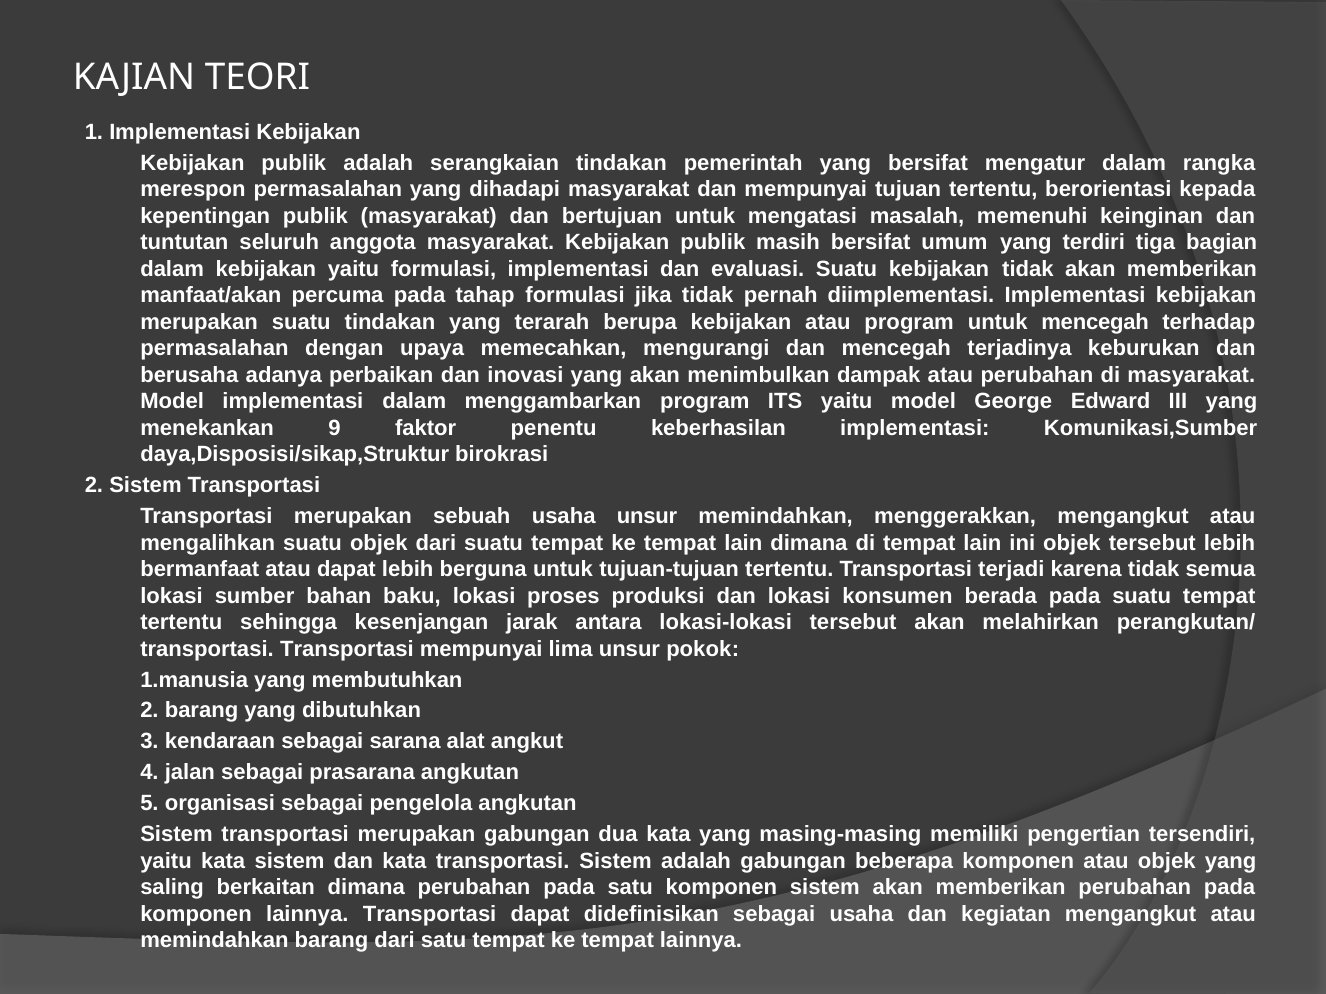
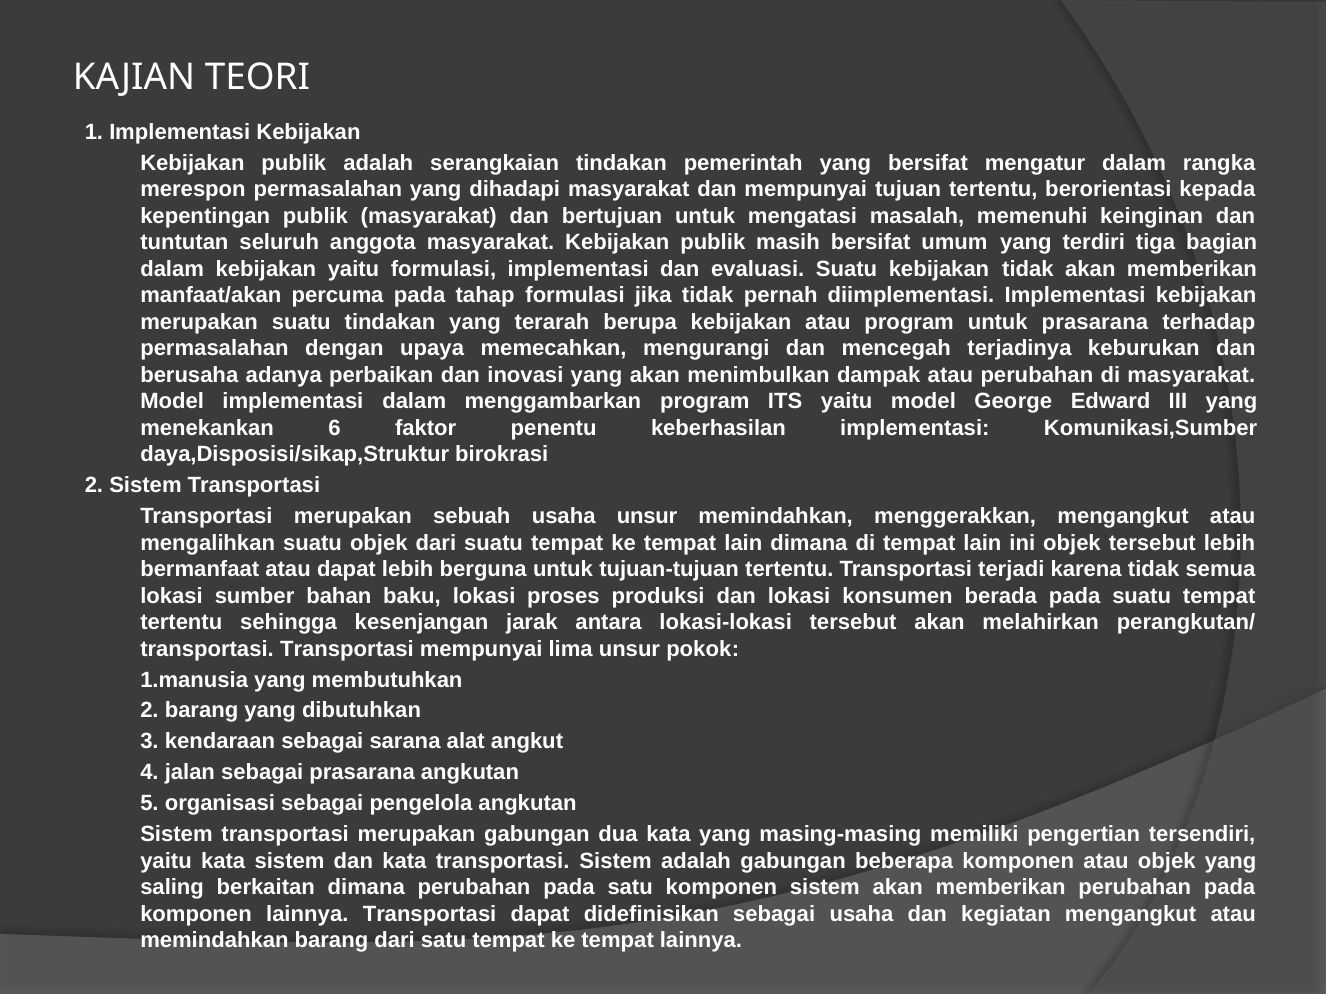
untuk mencegah: mencegah -> prasarana (1095, 322)
9: 9 -> 6 (334, 428)
